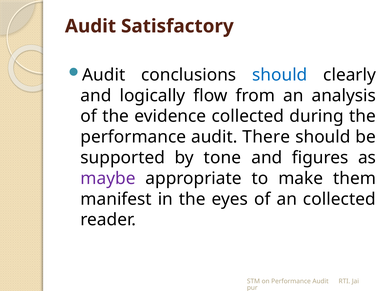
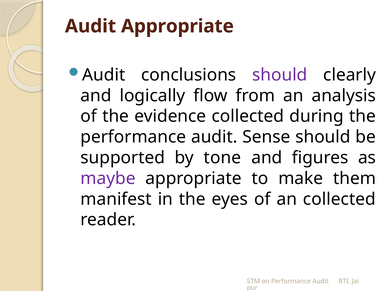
Audit Satisfactory: Satisfactory -> Appropriate (177, 26)
should colour: blue -> purple (280, 75)
There: There -> Sense (266, 137)
